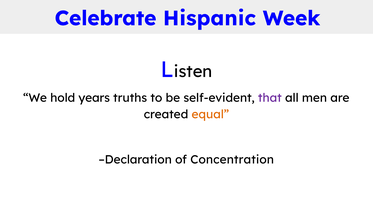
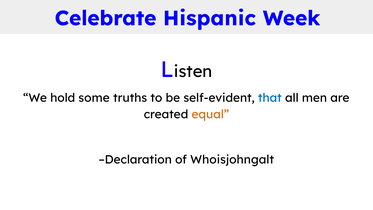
years: years -> some (94, 98)
that colour: purple -> blue (270, 98)
Concentration: Concentration -> Whoisjohngalt (232, 160)
